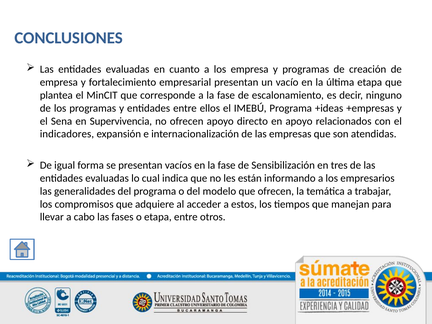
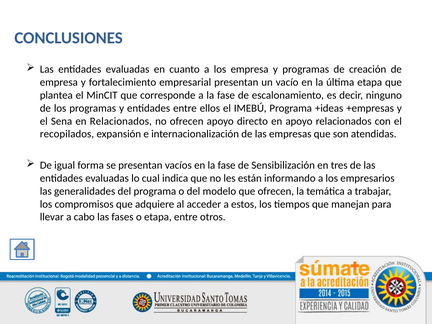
en Supervivencia: Supervivencia -> Relacionados (121, 121)
indicadores: indicadores -> recopilados (67, 134)
